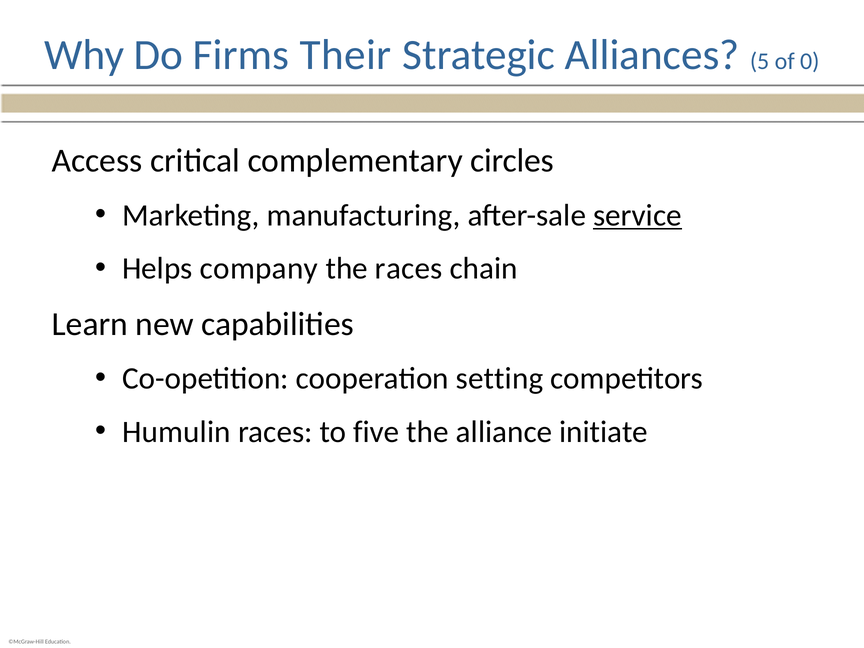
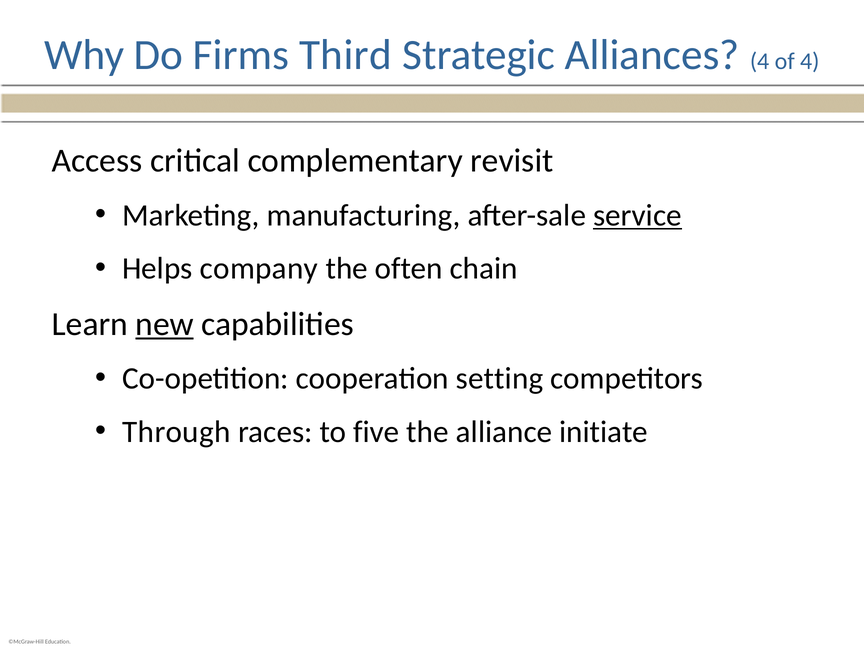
Their: Their -> Third (346, 55)
Alliances 5: 5 -> 4 (760, 61)
of 0: 0 -> 4 (810, 61)
circles: circles -> revisit (512, 161)
the races: races -> often (409, 269)
new underline: none -> present (165, 324)
Humulin: Humulin -> Through (176, 432)
